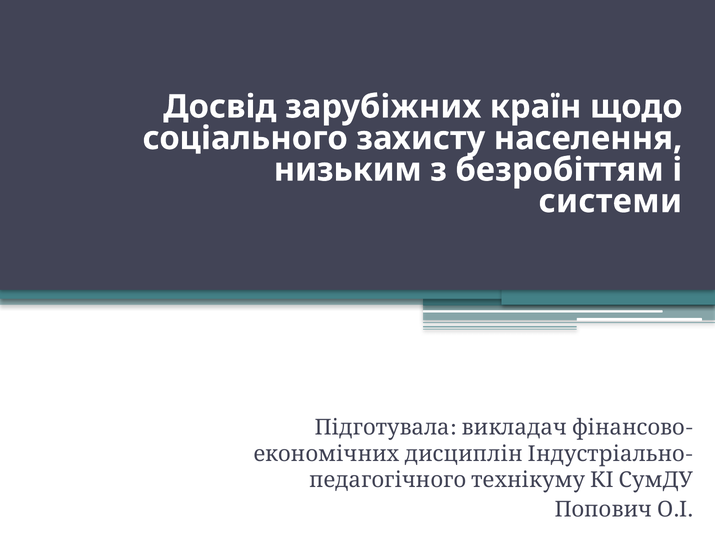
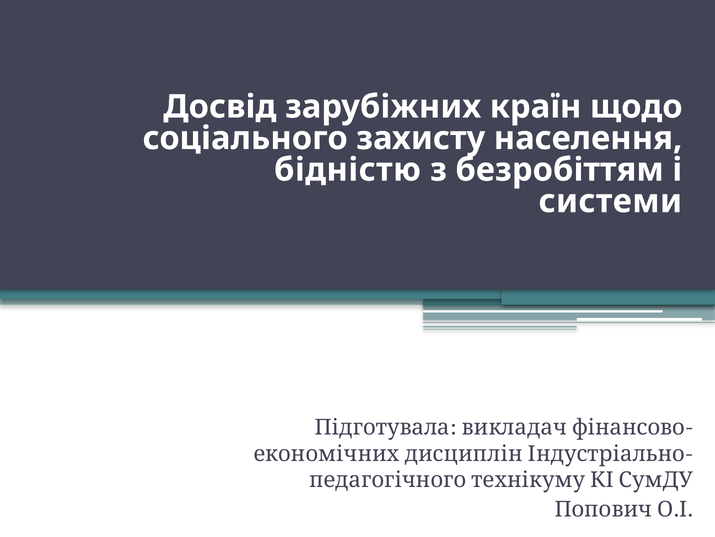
низьким: низьким -> бідністю (347, 170)
